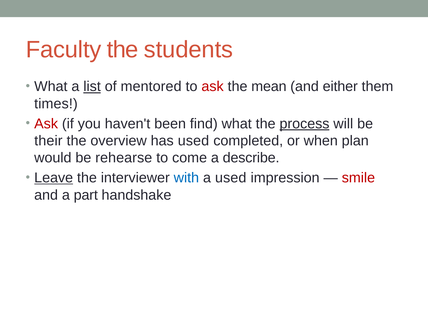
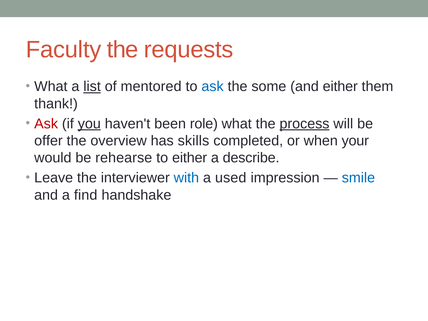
students: students -> requests (189, 50)
ask colour: red -> blue (213, 87)
mean: mean -> some (269, 87)
times: times -> thank (56, 104)
you underline: none -> present (89, 124)
find: find -> role (204, 124)
their: their -> offer (48, 141)
has used: used -> skills (193, 141)
plan: plan -> your (355, 141)
to come: come -> either (190, 158)
Leave underline: present -> none (54, 178)
smile colour: red -> blue (358, 178)
part: part -> find (86, 195)
